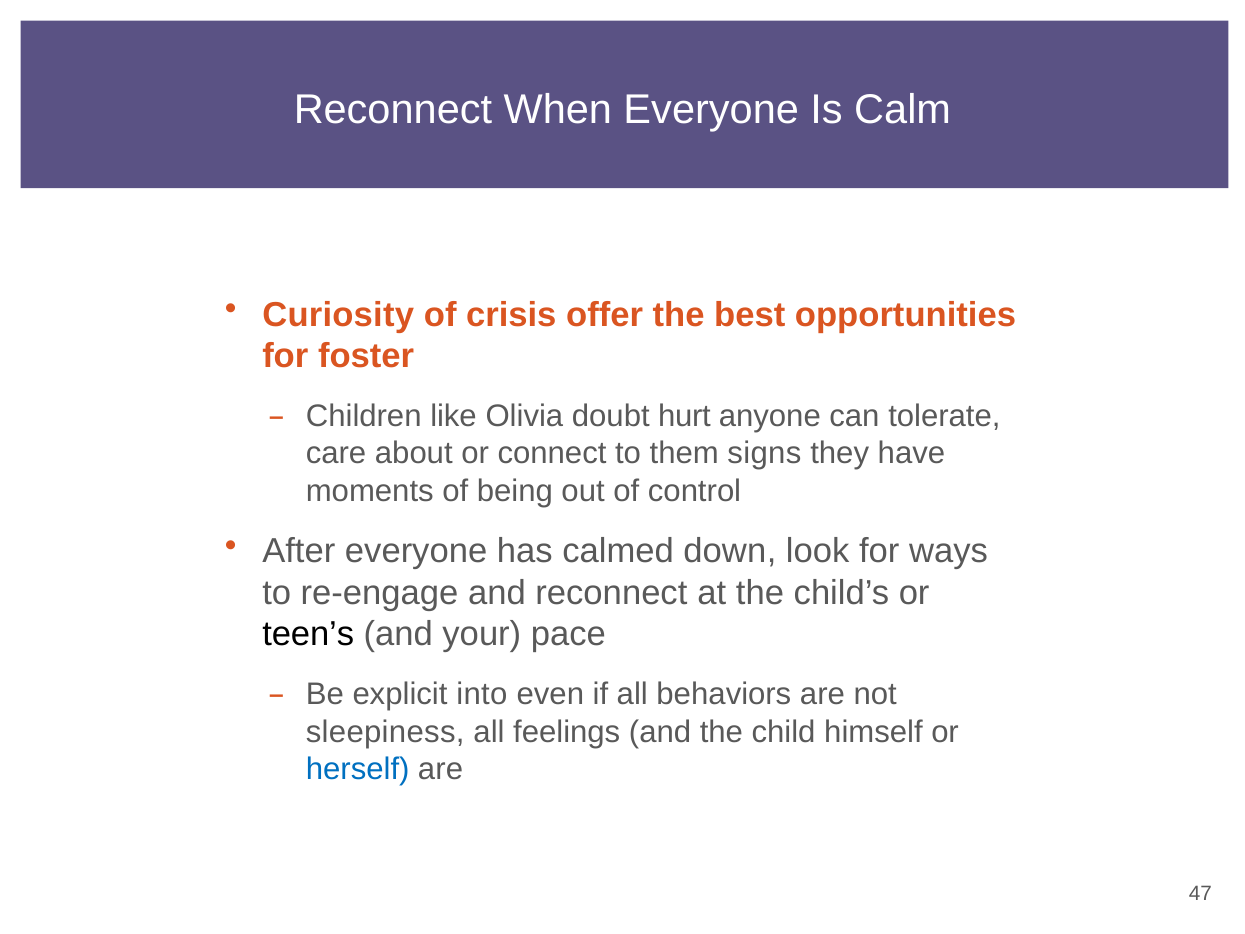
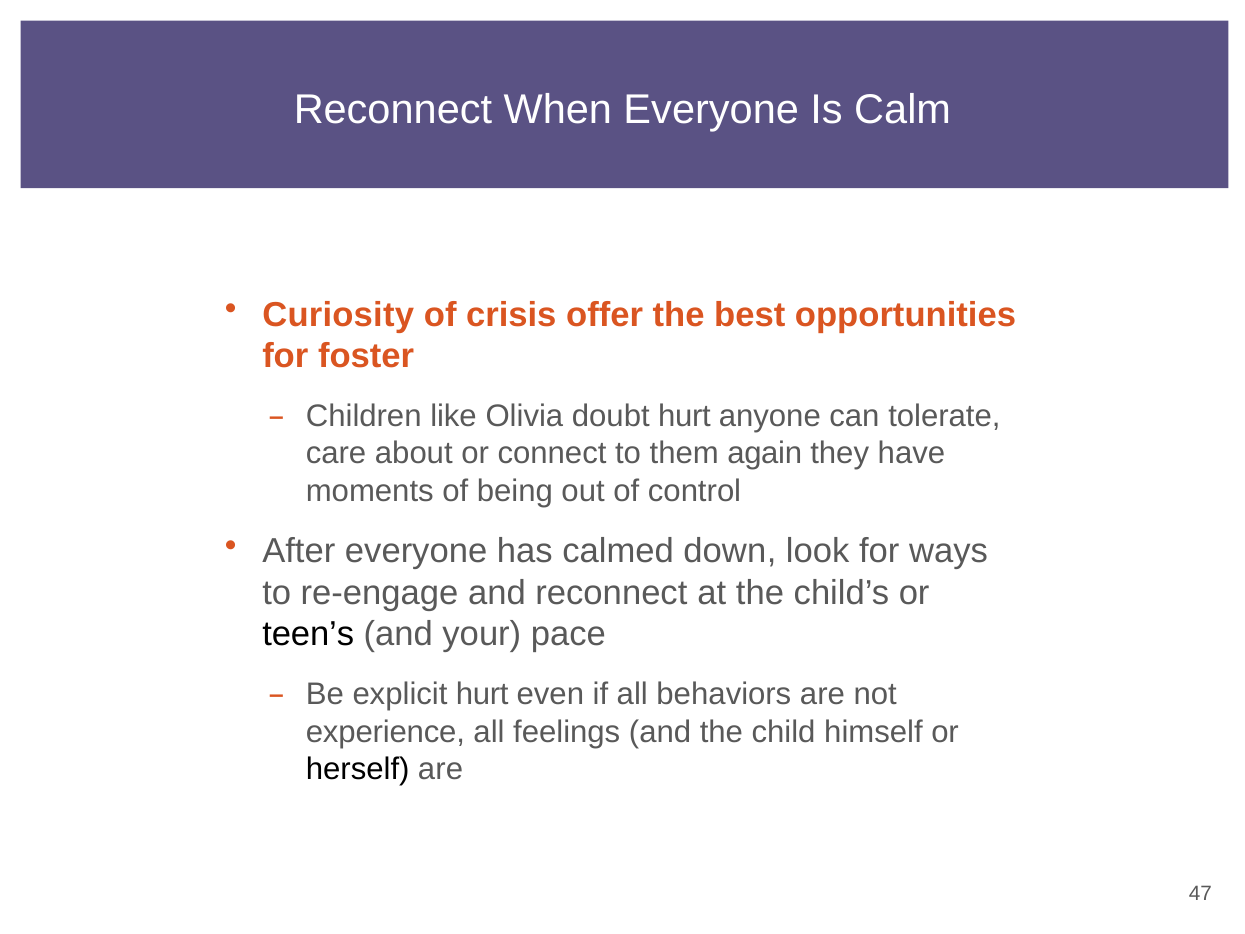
signs: signs -> again (765, 454)
explicit into: into -> hurt (482, 694)
sleepiness: sleepiness -> experience (385, 732)
herself colour: blue -> black (358, 769)
